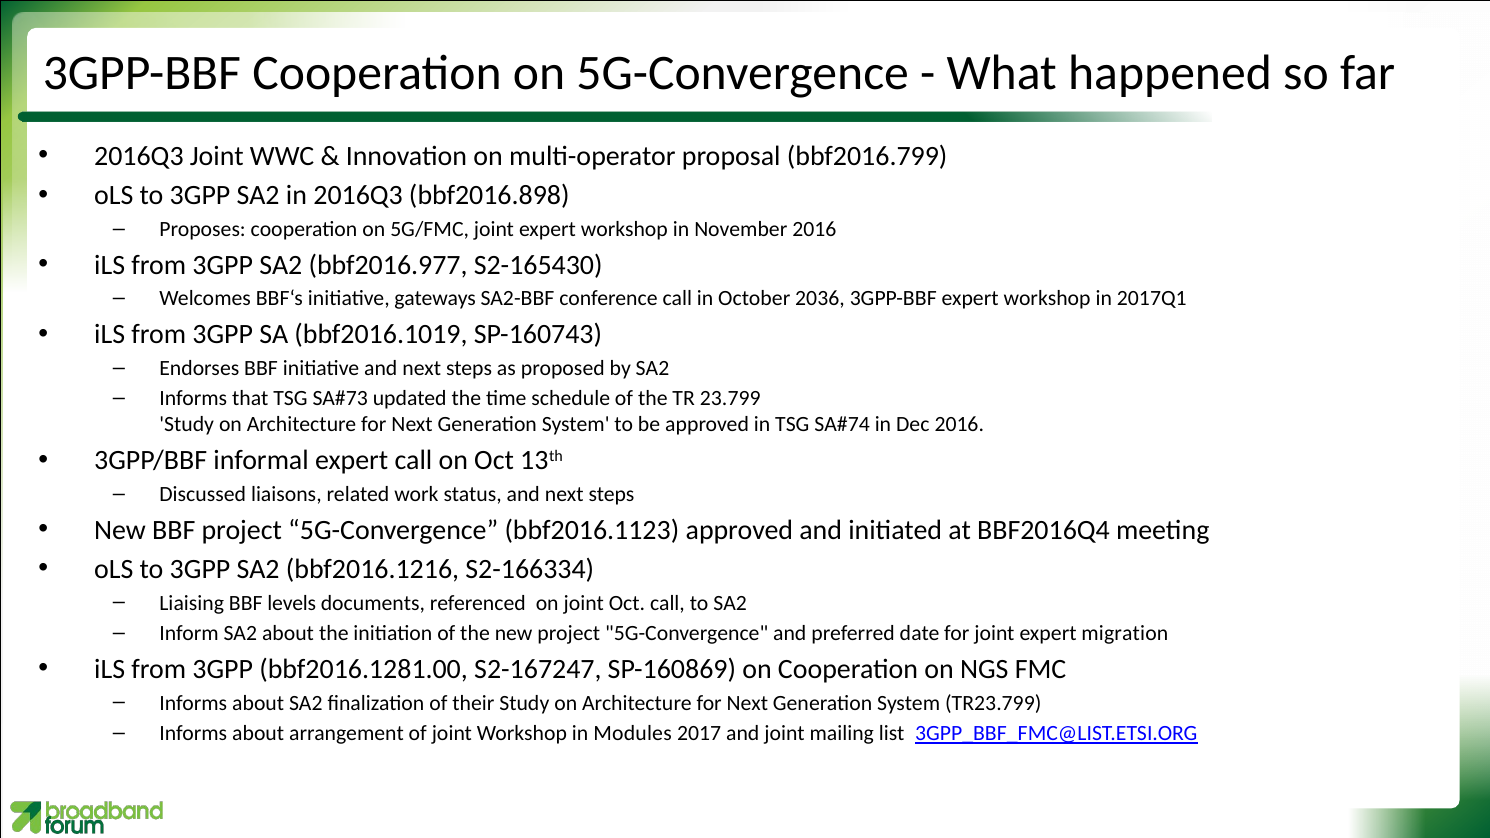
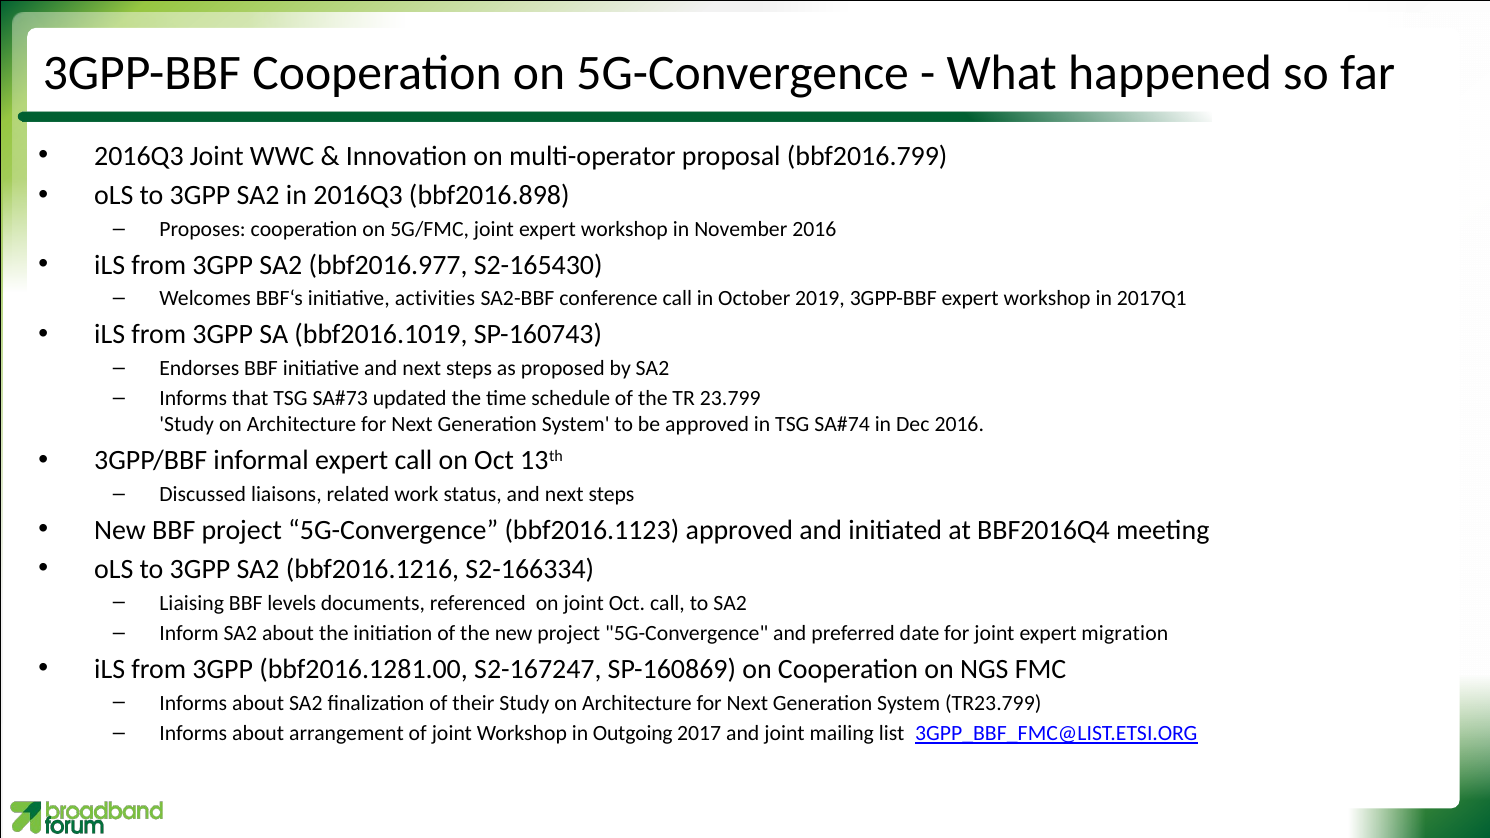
gateways: gateways -> activities (435, 299)
2036: 2036 -> 2019 (820, 299)
Modules: Modules -> Outgoing (633, 733)
